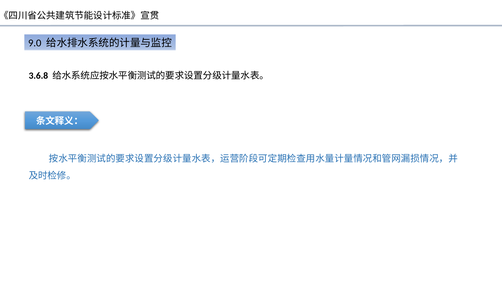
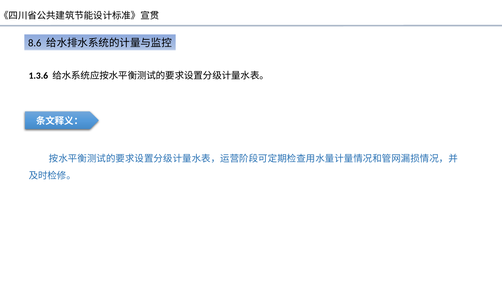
9.0: 9.0 -> 8.6 (35, 43)
3.6.8: 3.6.8 -> 1.3.6 (38, 76)
